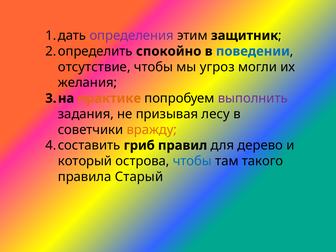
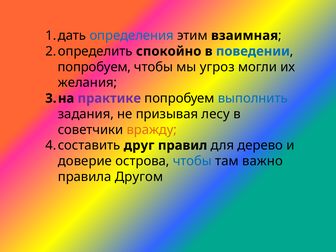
определения colour: purple -> blue (132, 36)
защитник: защитник -> взаимная (245, 36)
отсутствие: отсутствие -> попробуем (94, 67)
практике colour: orange -> purple (109, 98)
выполнить colour: purple -> blue (253, 98)
гриб: гриб -> друг (139, 145)
который: который -> доверие (85, 161)
такого: такого -> важно (262, 161)
Старый: Старый -> Другом (139, 177)
